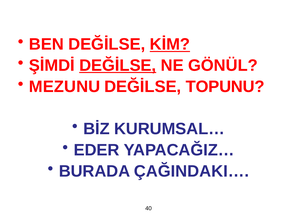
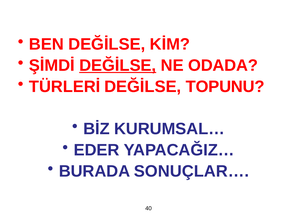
KİM underline: present -> none (170, 44)
GÖNÜL: GÖNÜL -> ODADA (223, 65)
MEZUNU: MEZUNU -> TÜRLERİ (65, 87)
ÇAĞINDAKI…: ÇAĞINDAKI… -> SONUÇLAR… (192, 171)
